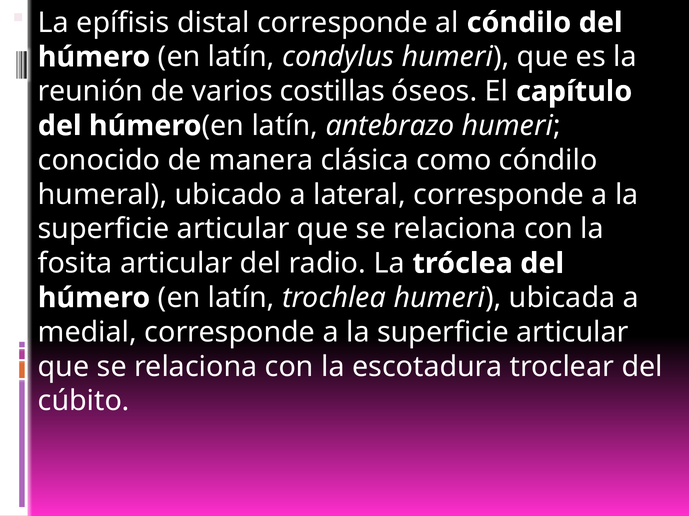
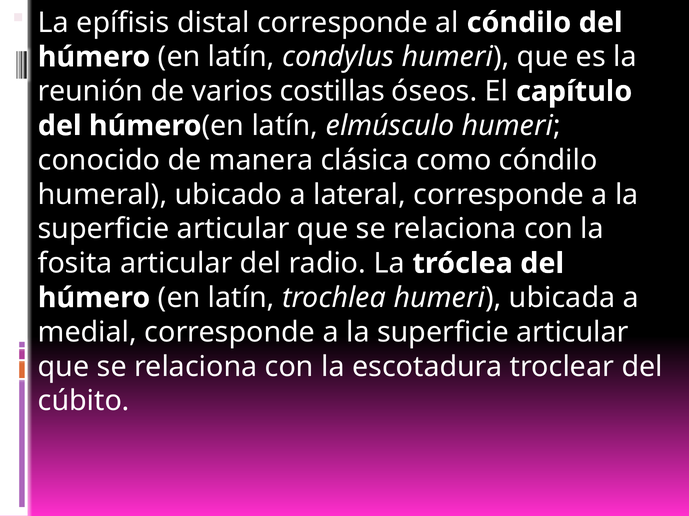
antebrazo: antebrazo -> elmúsculo (390, 126)
